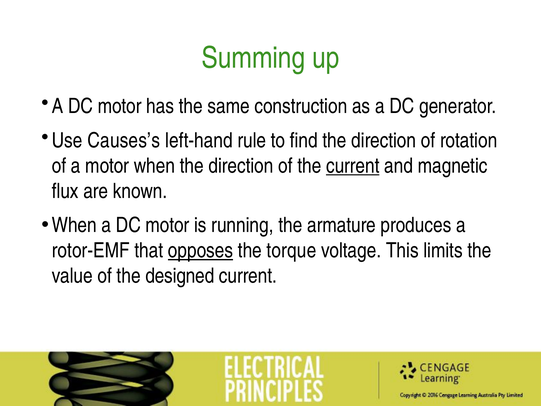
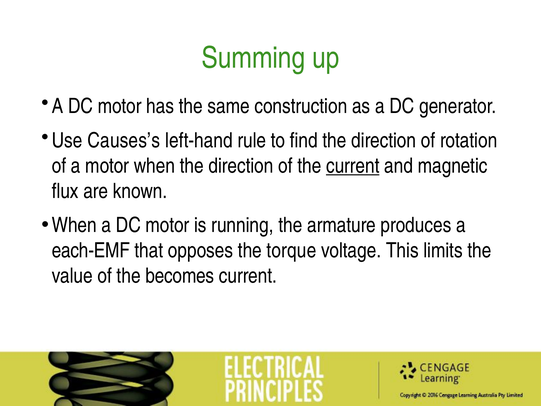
rotor-EMF: rotor-EMF -> each-EMF (91, 250)
opposes underline: present -> none (201, 250)
designed: designed -> becomes (180, 276)
